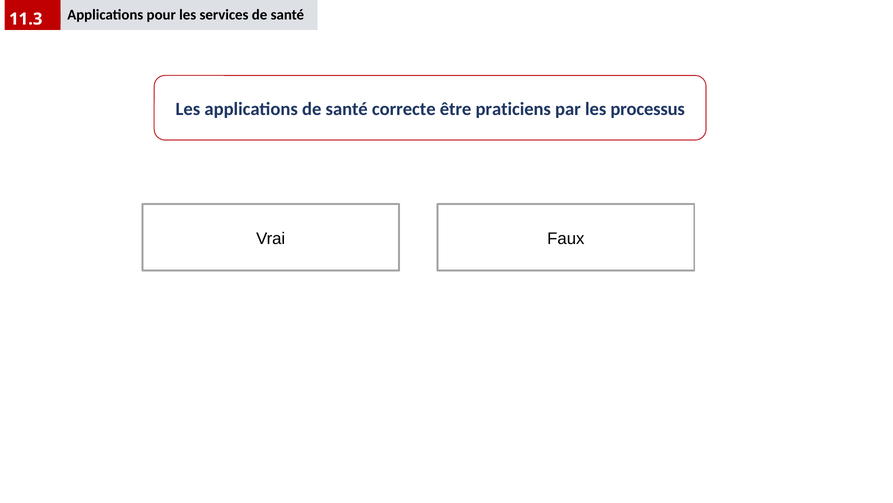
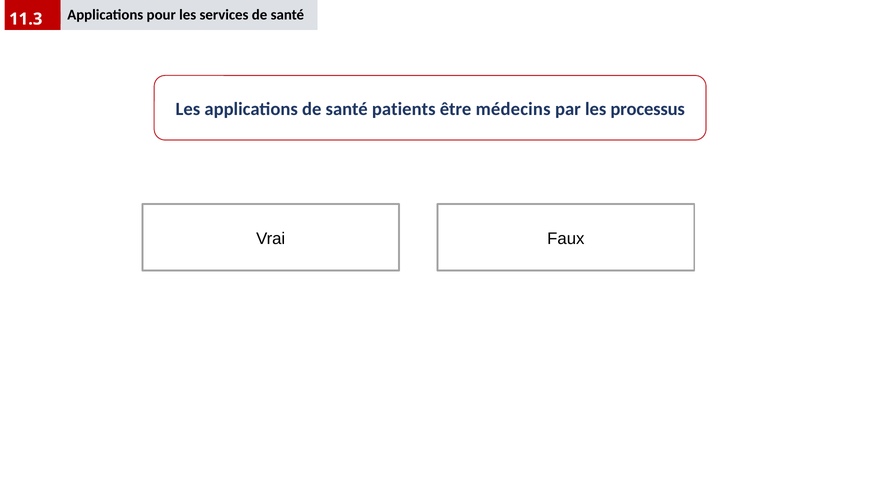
correcte: correcte -> patients (404, 109)
praticiens: praticiens -> médecins (513, 109)
